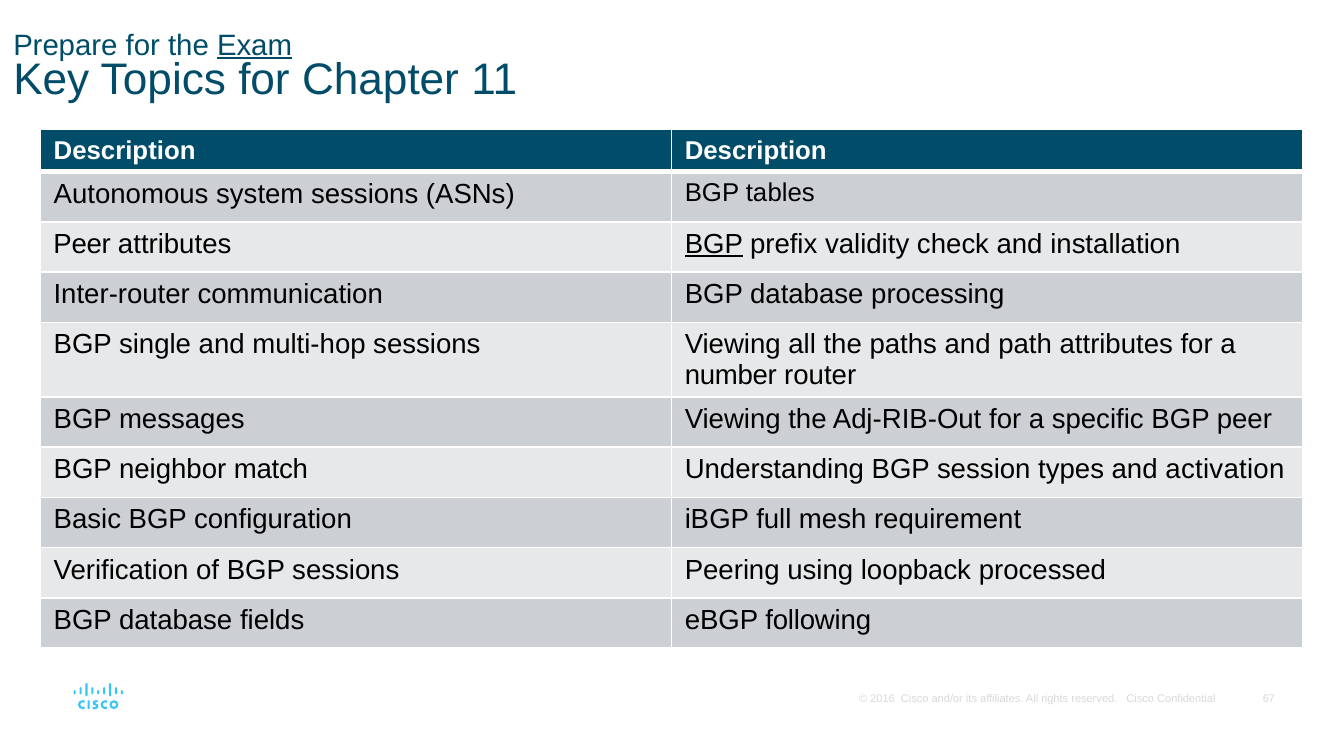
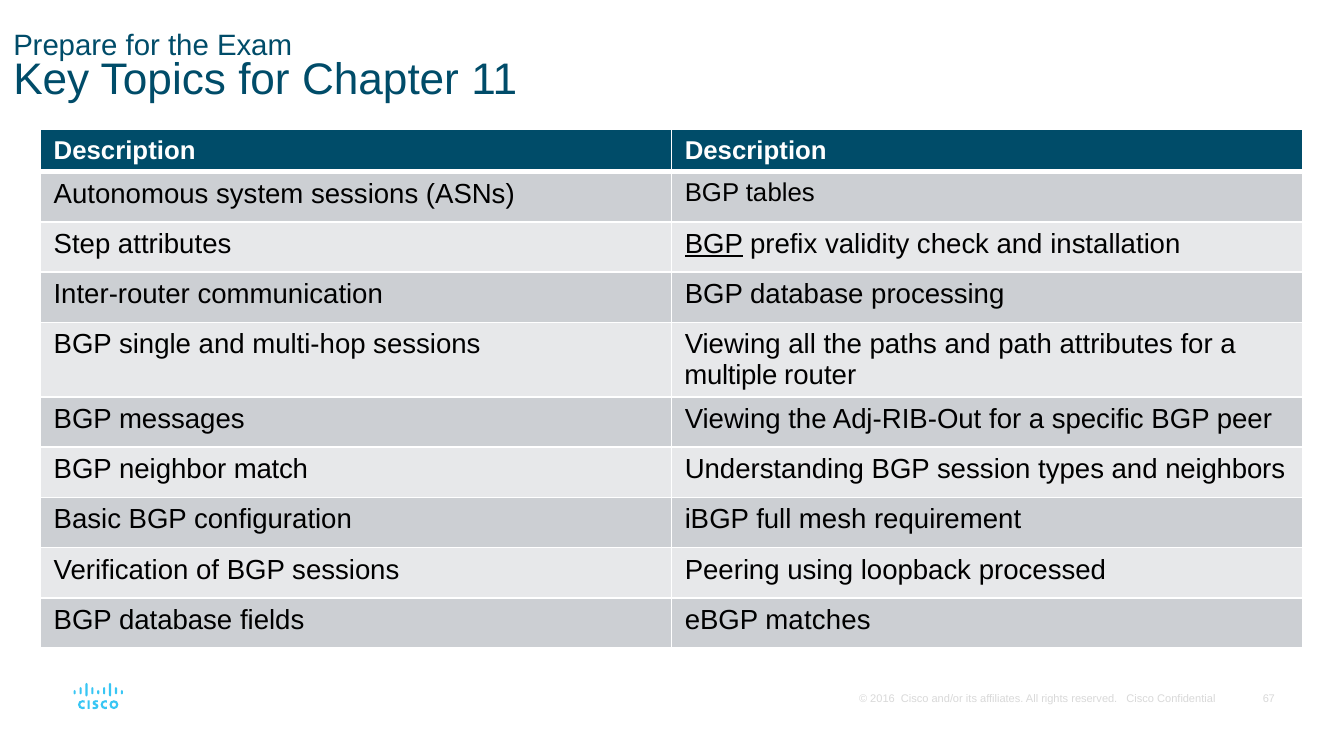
Exam underline: present -> none (255, 46)
Peer: Peer -> Step (82, 245)
number: number -> multiple (731, 376)
activation: activation -> neighbors (1225, 470)
following: following -> matches (818, 621)
